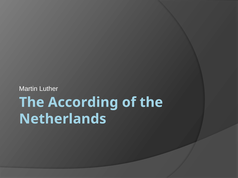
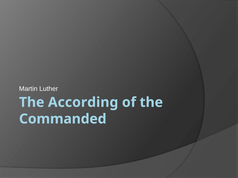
Netherlands: Netherlands -> Commanded (63, 119)
